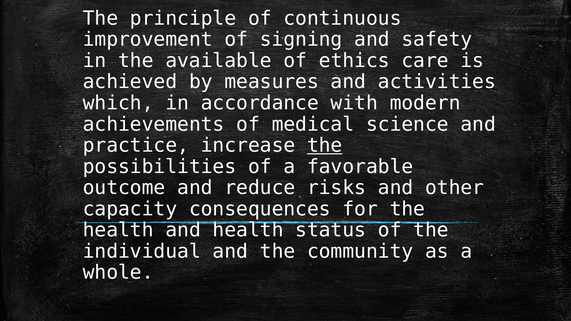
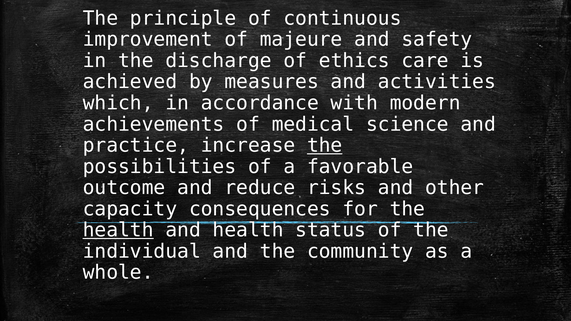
signing: signing -> majeure (301, 40)
available: available -> discharge (219, 61)
health underline: none -> present (118, 230)
